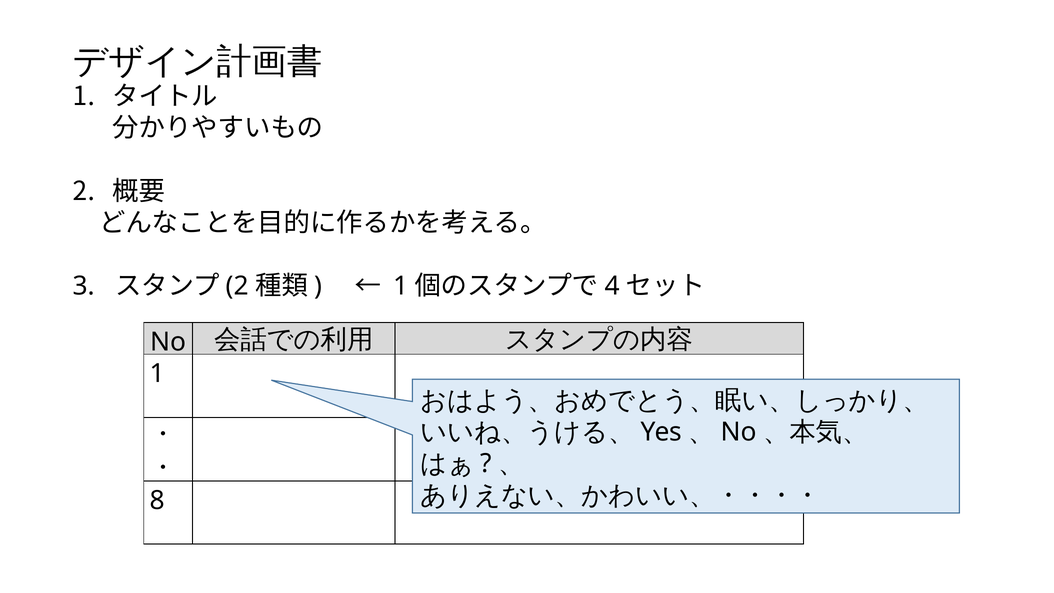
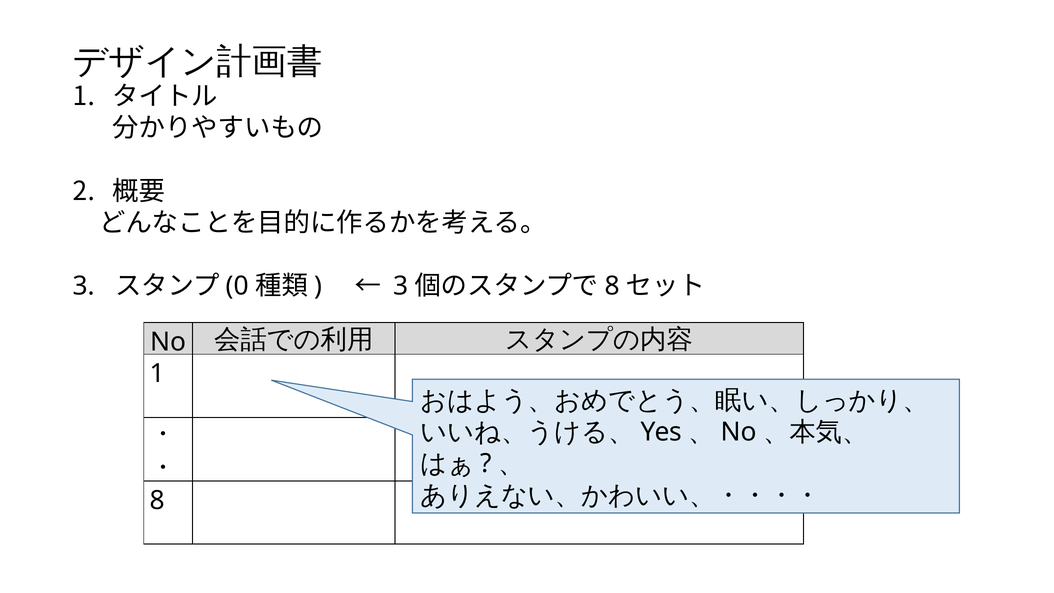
2: 2 -> 0 (237, 286)
1: 1 -> 3 (401, 286)
4: 4 -> 8 (612, 286)
